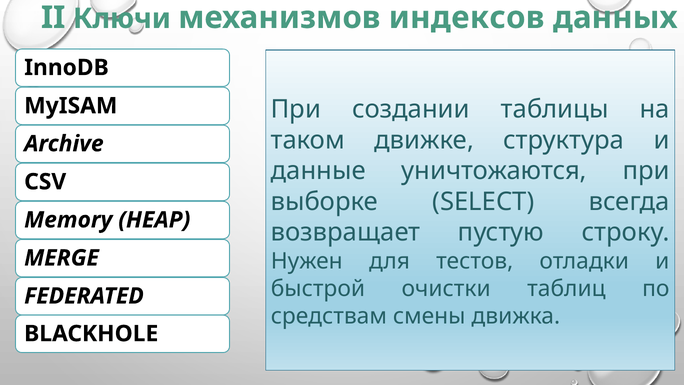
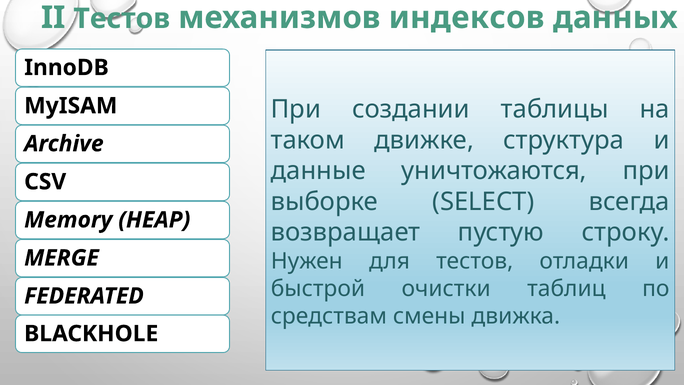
II Ключи: Ключи -> Тестов (122, 19)
